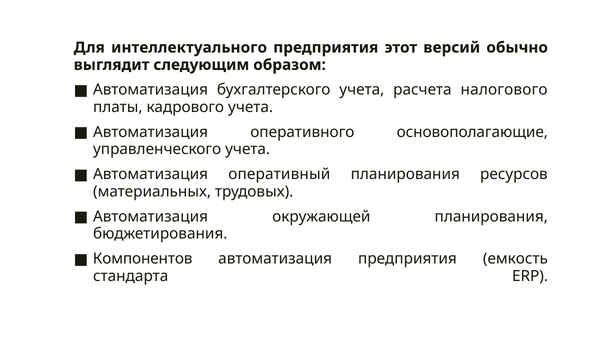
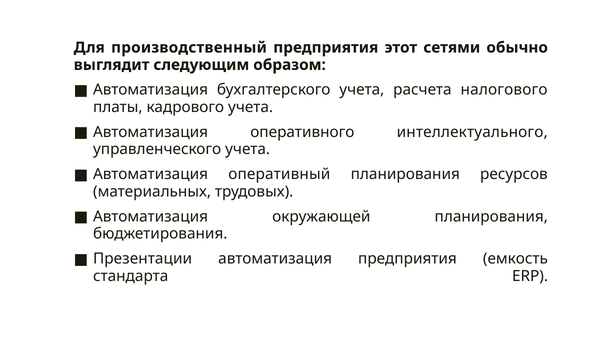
интеллектуального: интеллектуального -> производственный (189, 48)
версий: версий -> сетями (452, 48)
основополагающие: основополагающие -> интеллектуального (472, 132)
Компонентов: Компонентов -> Презентации (143, 259)
